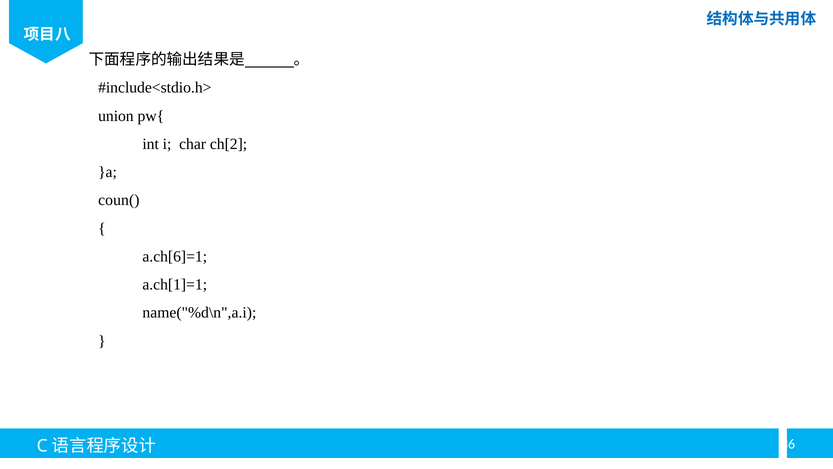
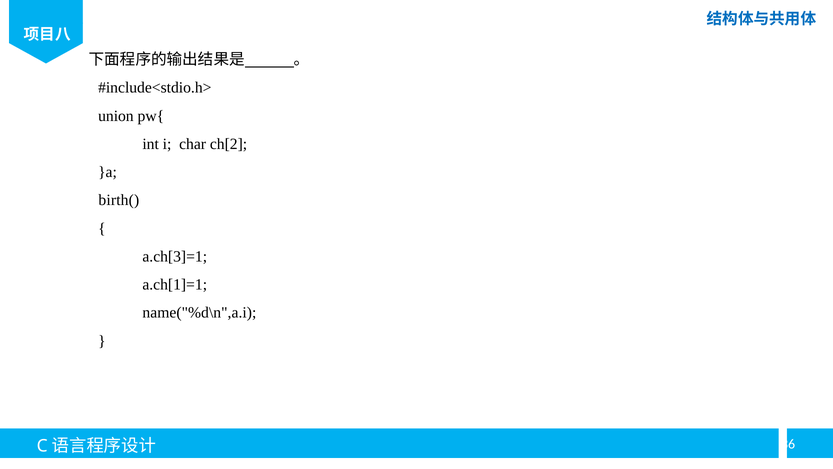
coun(: coun( -> birth( (119, 200)
a.ch[6]=1: a.ch[6]=1 -> a.ch[3]=1 (175, 256)
